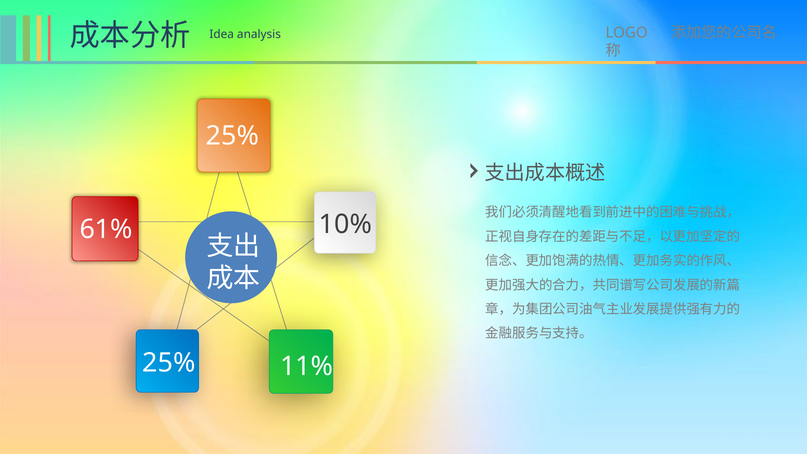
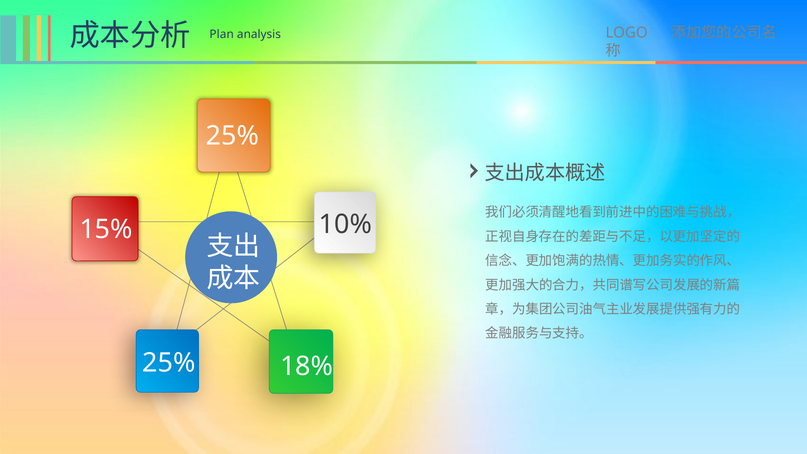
Idea: Idea -> Plan (222, 34)
61%: 61% -> 15% (106, 229)
11%: 11% -> 18% (307, 366)
